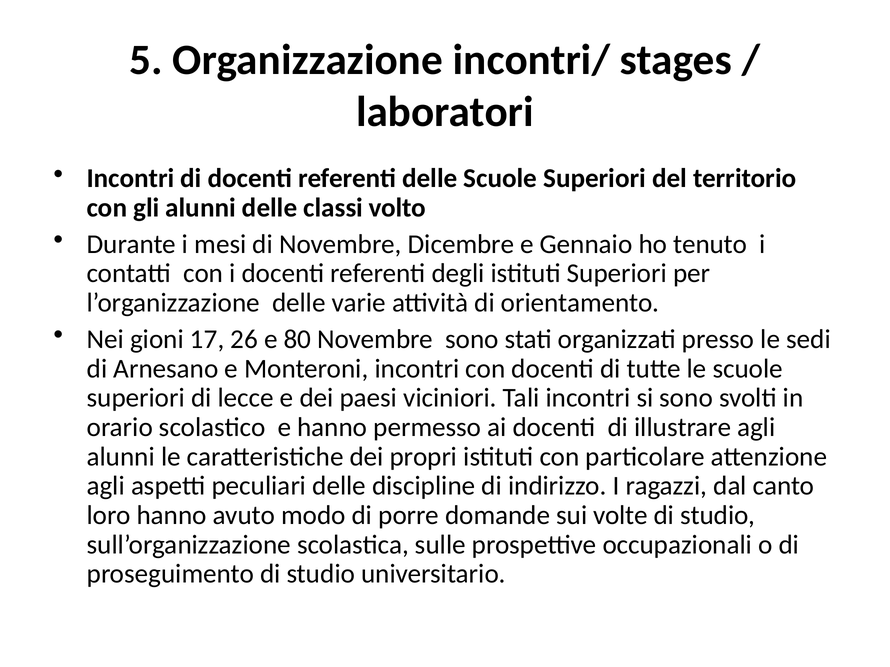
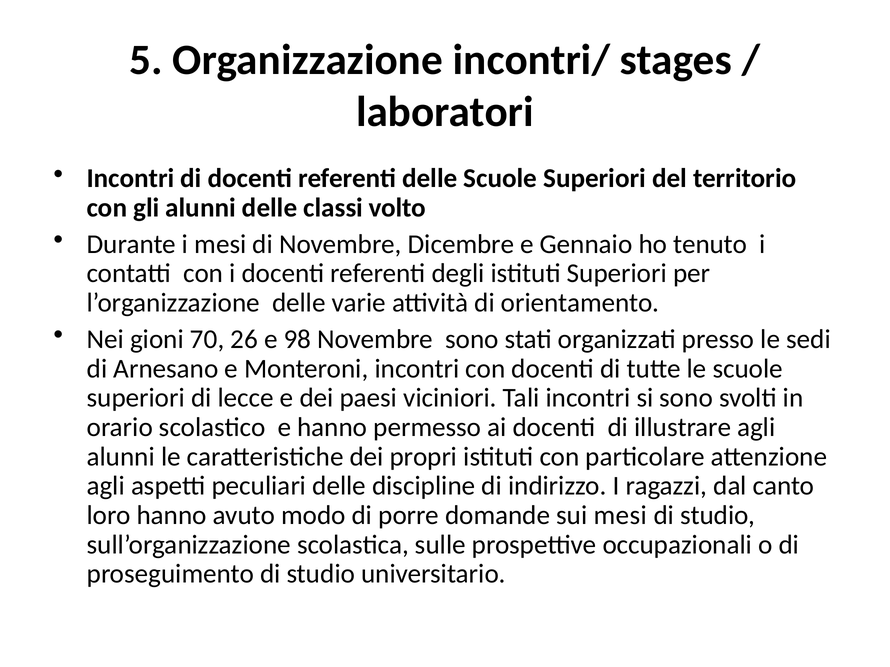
17: 17 -> 70 (207, 339)
80: 80 -> 98 (297, 339)
sui volte: volte -> mesi (620, 516)
